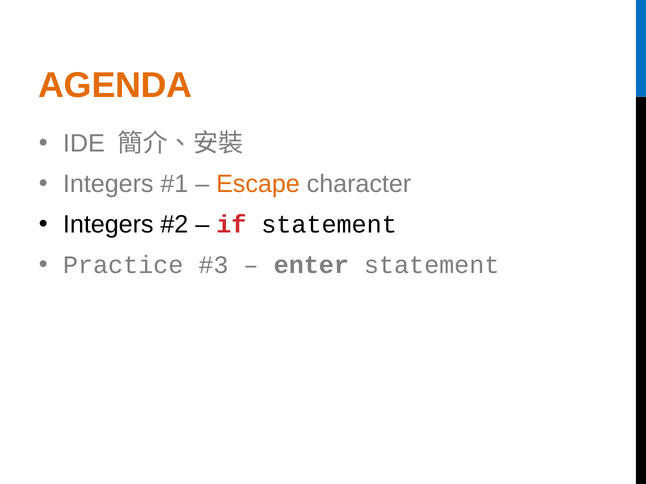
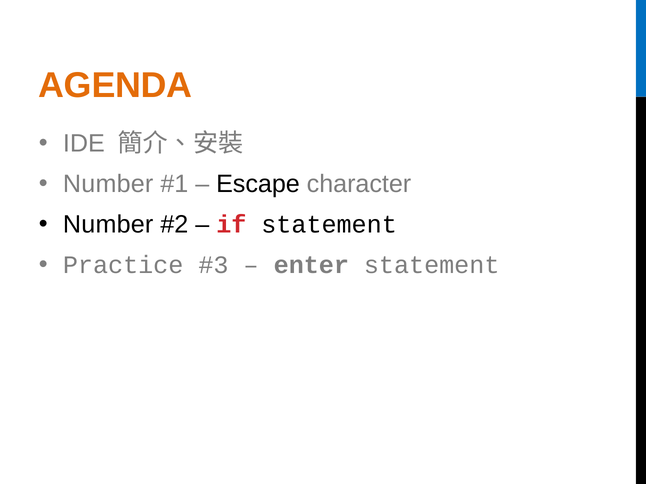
Integers: Integers -> Number (108, 184)
Escape colour: orange -> black (258, 184)
Integers: Integers -> Number (108, 225)
